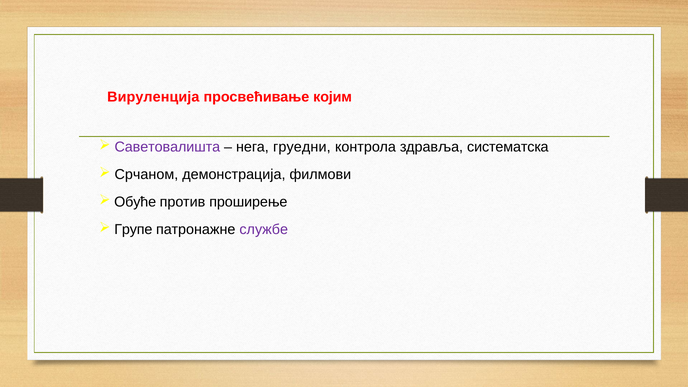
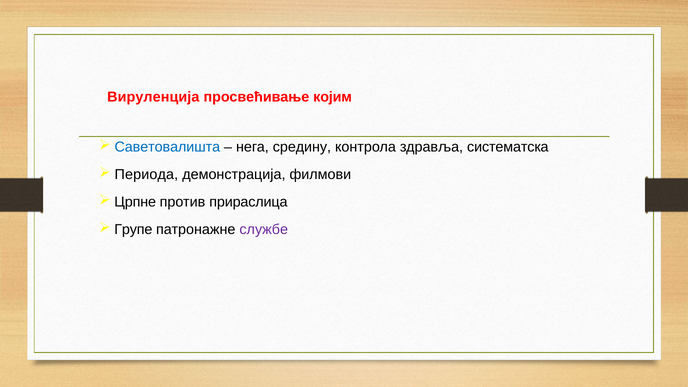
Саветовалишта colour: purple -> blue (167, 147)
груедни: груедни -> средину (302, 147)
Срчаном: Срчаном -> Периода (146, 175)
Обуће: Обуће -> Црпне (135, 202)
проширење: проширење -> прираслица (248, 202)
